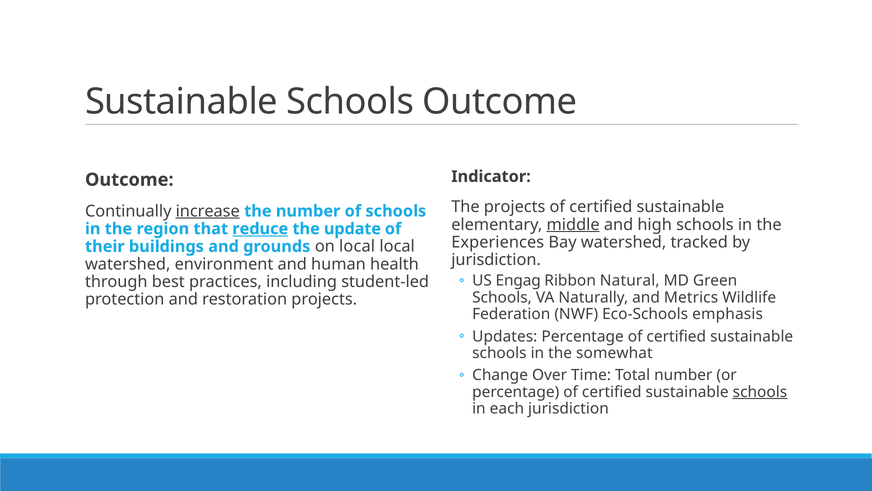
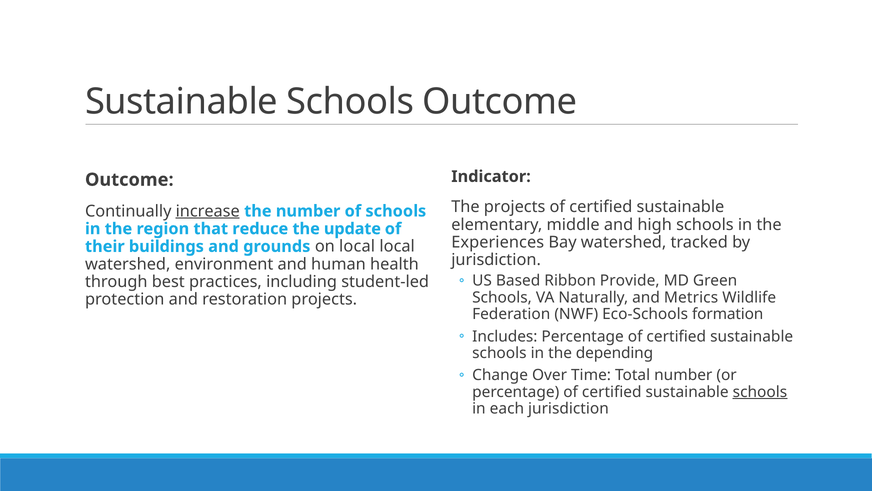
middle underline: present -> none (573, 224)
reduce underline: present -> none (260, 229)
Engag: Engag -> Based (518, 281)
Natural: Natural -> Provide (630, 281)
emphasis: emphasis -> formation (728, 314)
Updates: Updates -> Includes (505, 336)
somewhat: somewhat -> depending (614, 353)
